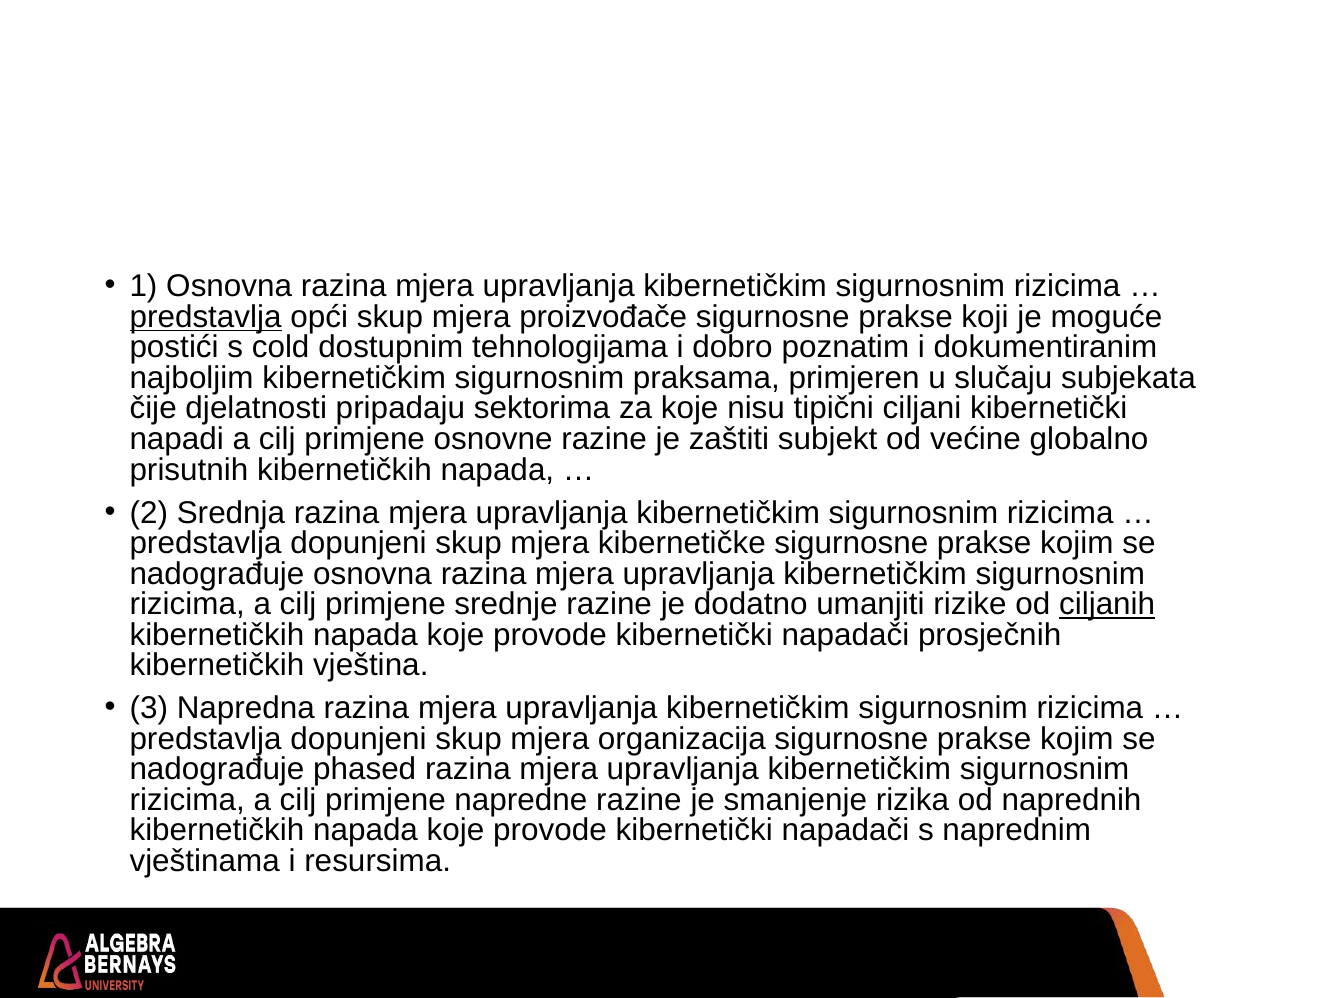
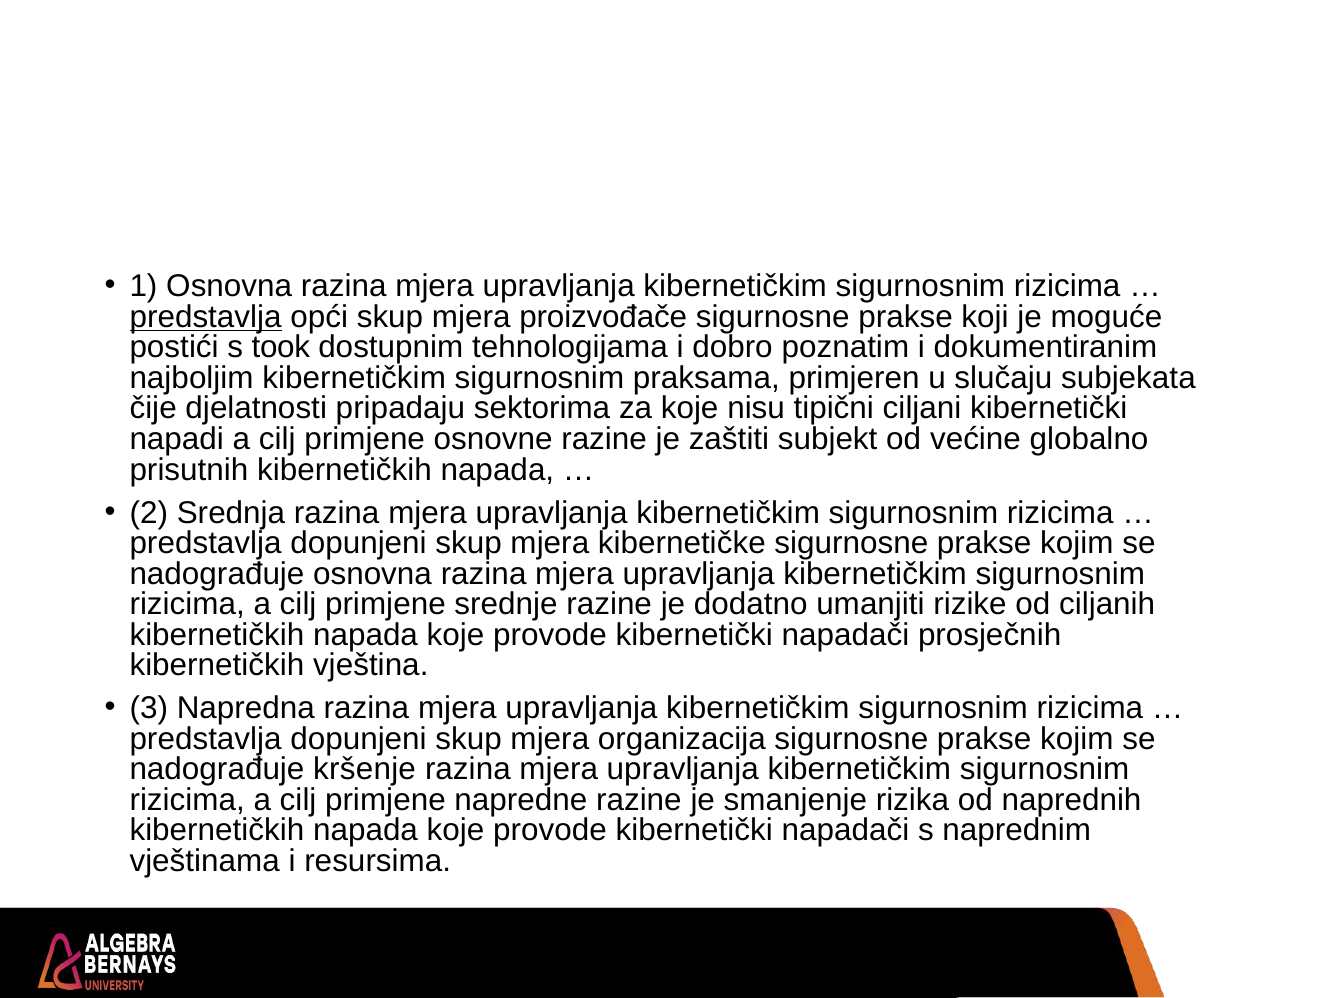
cold: cold -> took (281, 347)
ciljanih underline: present -> none (1107, 604)
phased: phased -> kršenje (365, 769)
